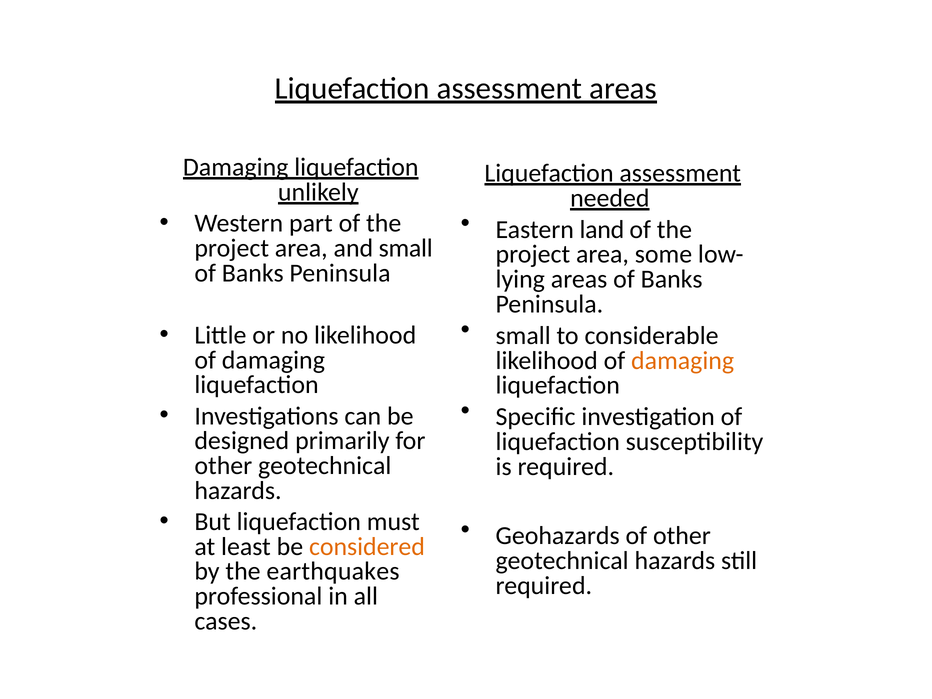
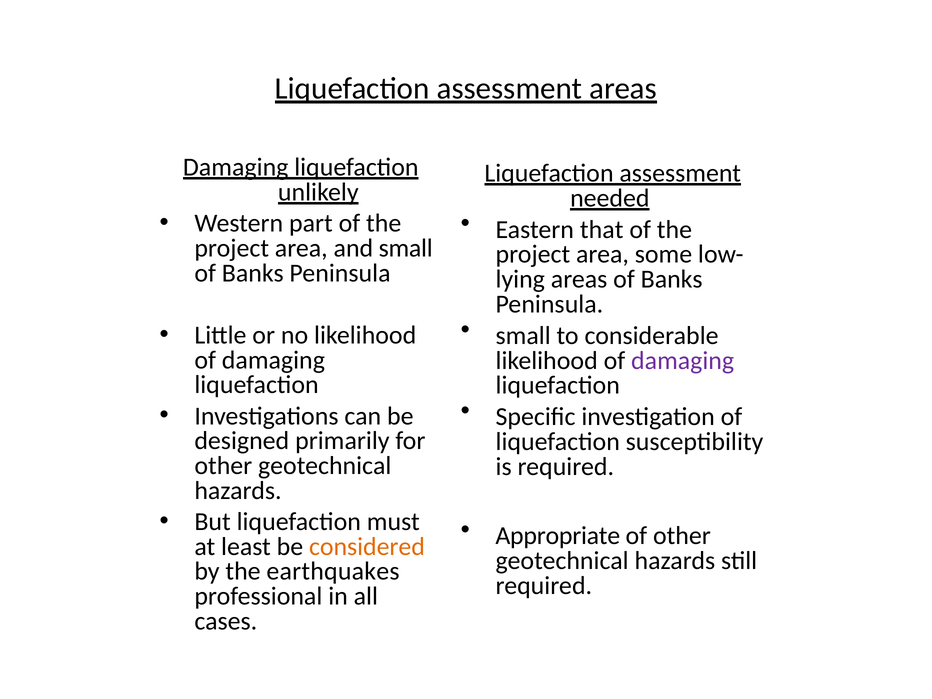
land: land -> that (602, 229)
damaging colour: orange -> purple (683, 360)
Geohazards: Geohazards -> Appropriate (558, 536)
